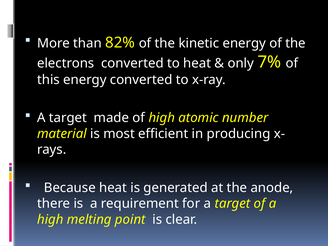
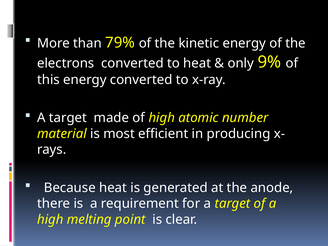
82%: 82% -> 79% (120, 43)
7%: 7% -> 9% (269, 62)
